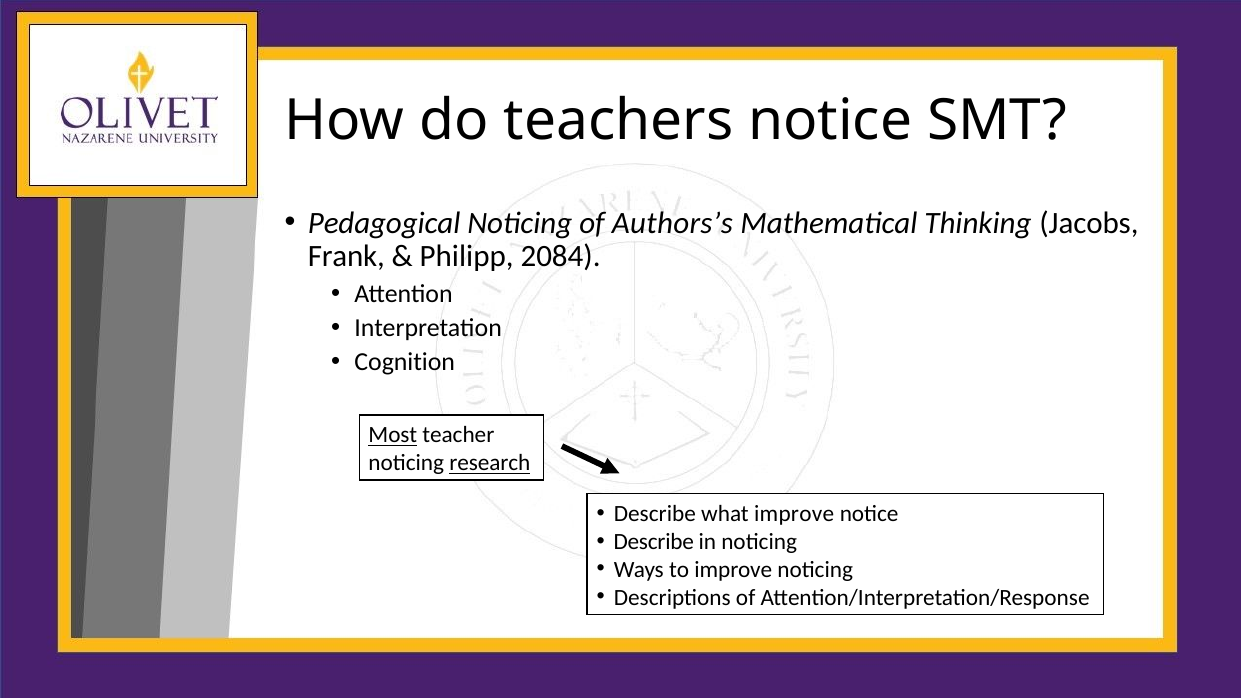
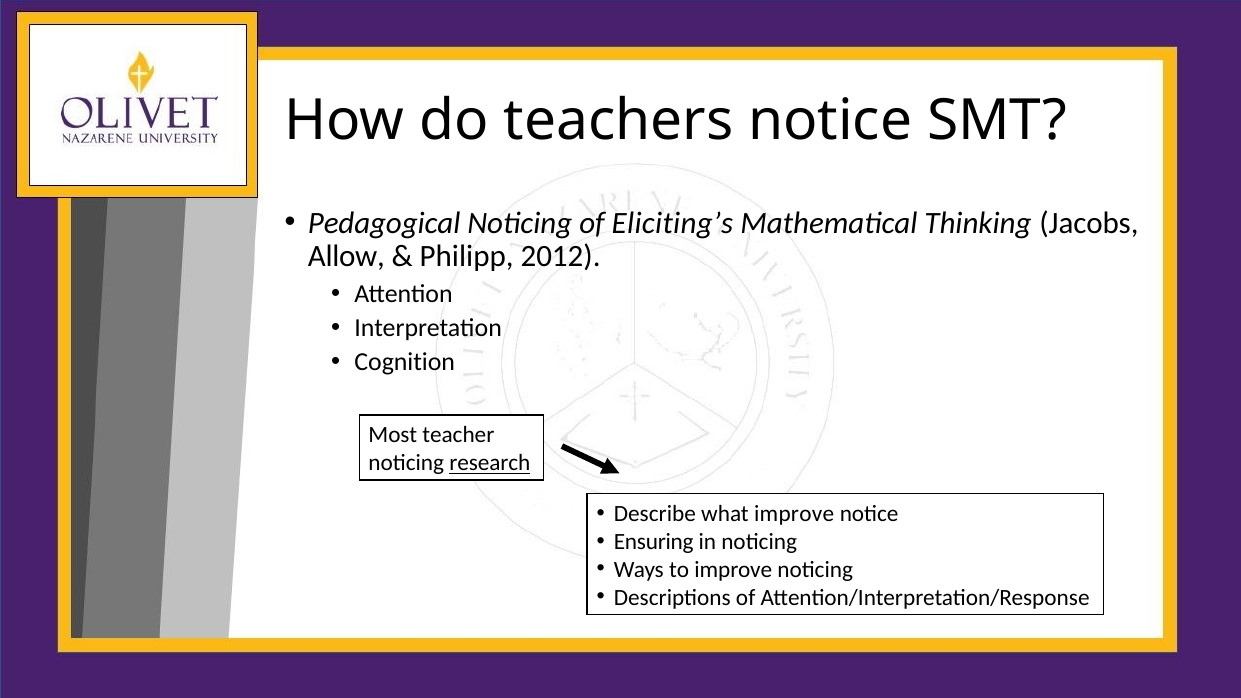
Authors’s: Authors’s -> Eliciting’s (672, 223)
Frank: Frank -> Allow (346, 256)
2084: 2084 -> 2012 (561, 256)
Most underline: present -> none (393, 435)
Describe: Describe -> Ensuring (654, 542)
